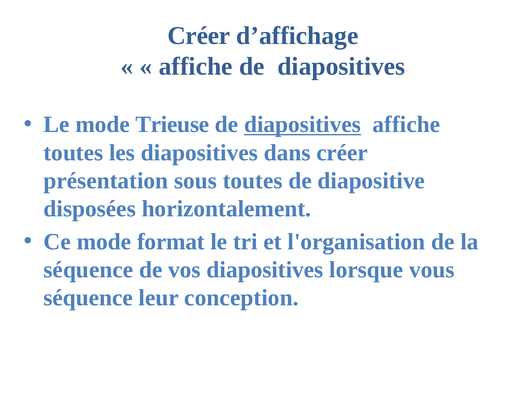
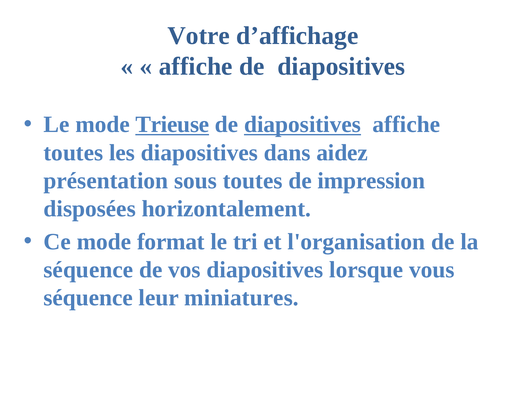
Créer: Créer -> Votre (199, 36)
Trieuse underline: none -> present (172, 124)
dans créer: créer -> aidez (342, 152)
diapositive: diapositive -> impression (371, 181)
conception: conception -> miniatures (241, 297)
